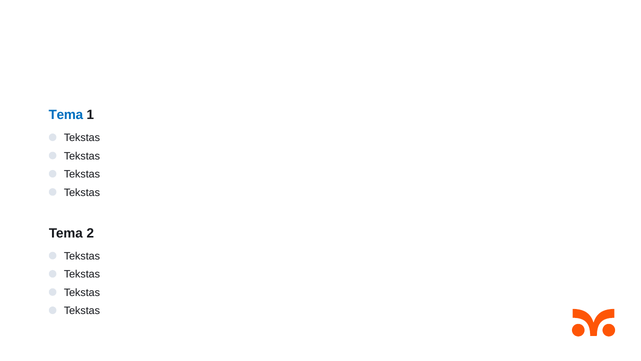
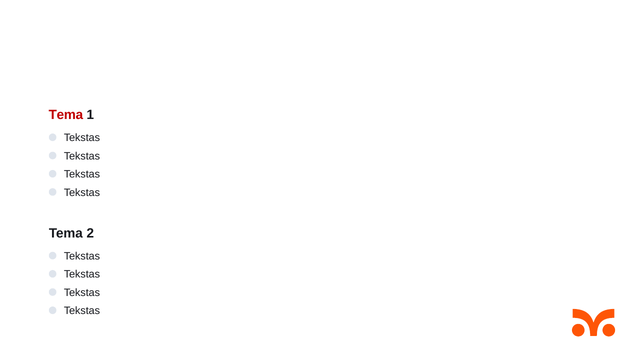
Tema colour: blue -> red (66, 115)
